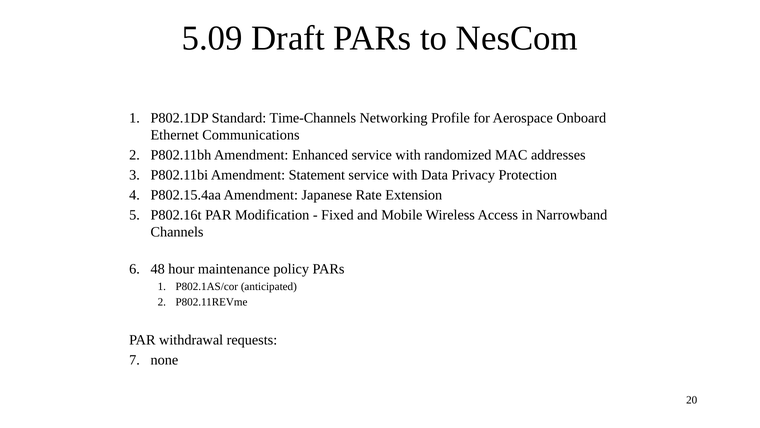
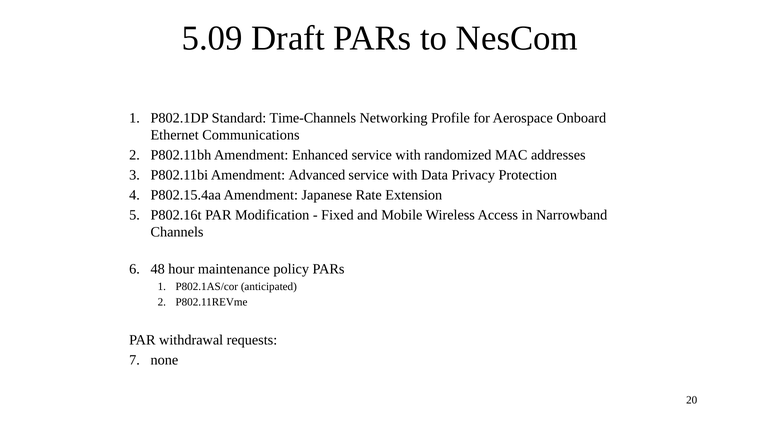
Statement: Statement -> Advanced (317, 175)
